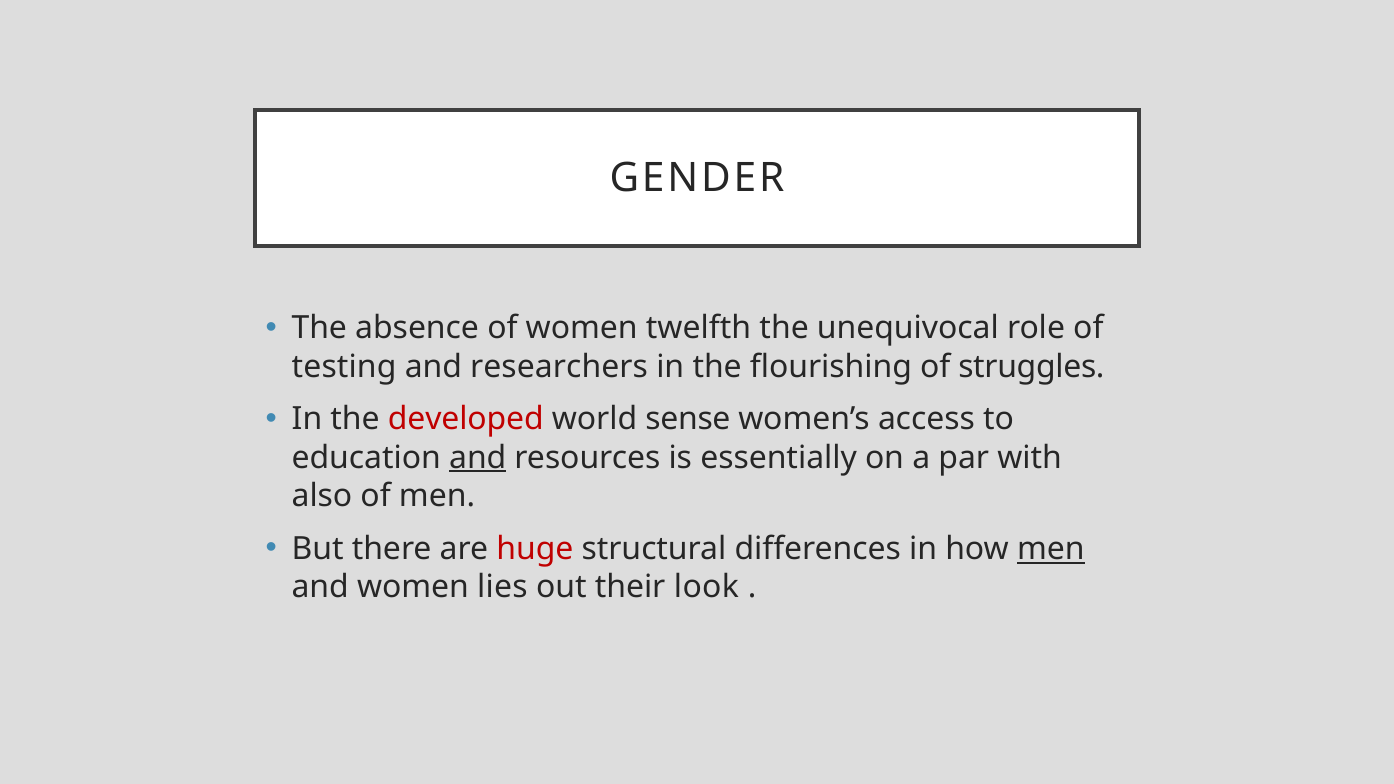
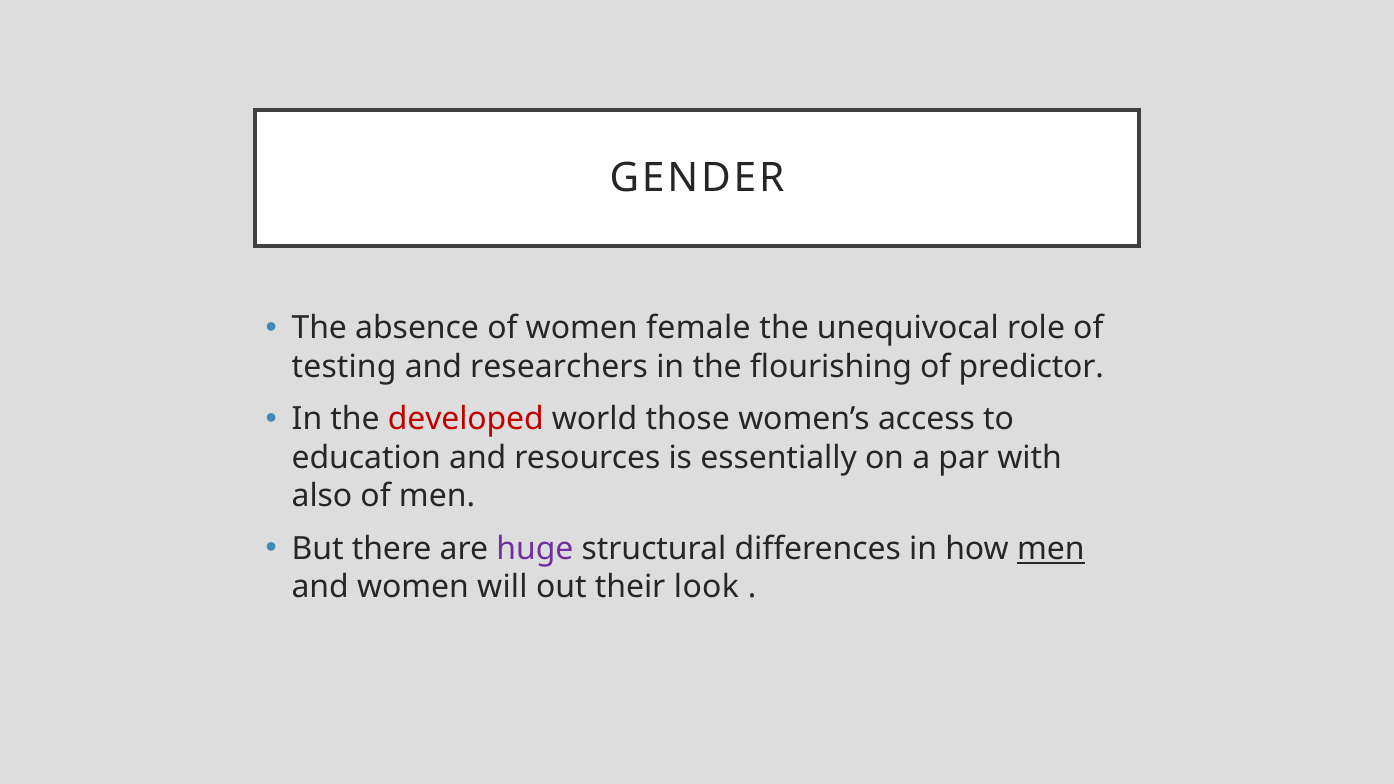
twelfth: twelfth -> female (698, 328)
struggles: struggles -> predictor (1031, 367)
sense: sense -> those (688, 419)
and underline: present -> none (478, 458)
huge colour: red -> purple (535, 549)
lies: lies -> will (502, 587)
